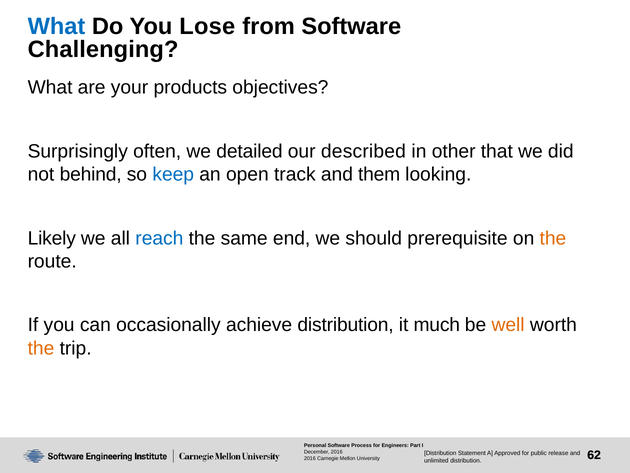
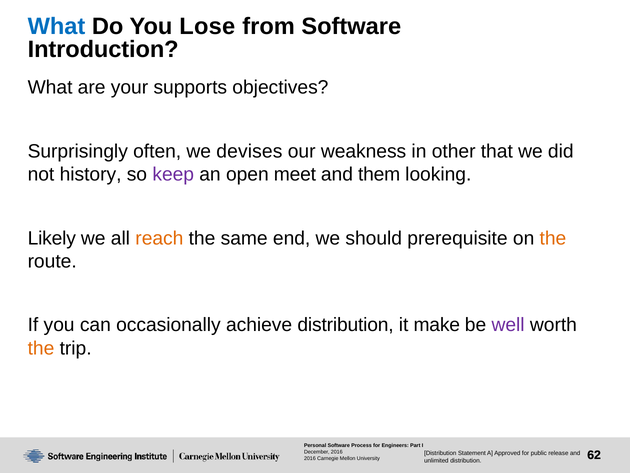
Challenging: Challenging -> Introduction (103, 49)
products: products -> supports (190, 87)
detailed: detailed -> devises (249, 151)
described: described -> weakness (364, 151)
behind: behind -> history (91, 174)
keep colour: blue -> purple (173, 174)
track: track -> meet (295, 174)
reach colour: blue -> orange (159, 238)
much: much -> make (437, 325)
well colour: orange -> purple (508, 325)
